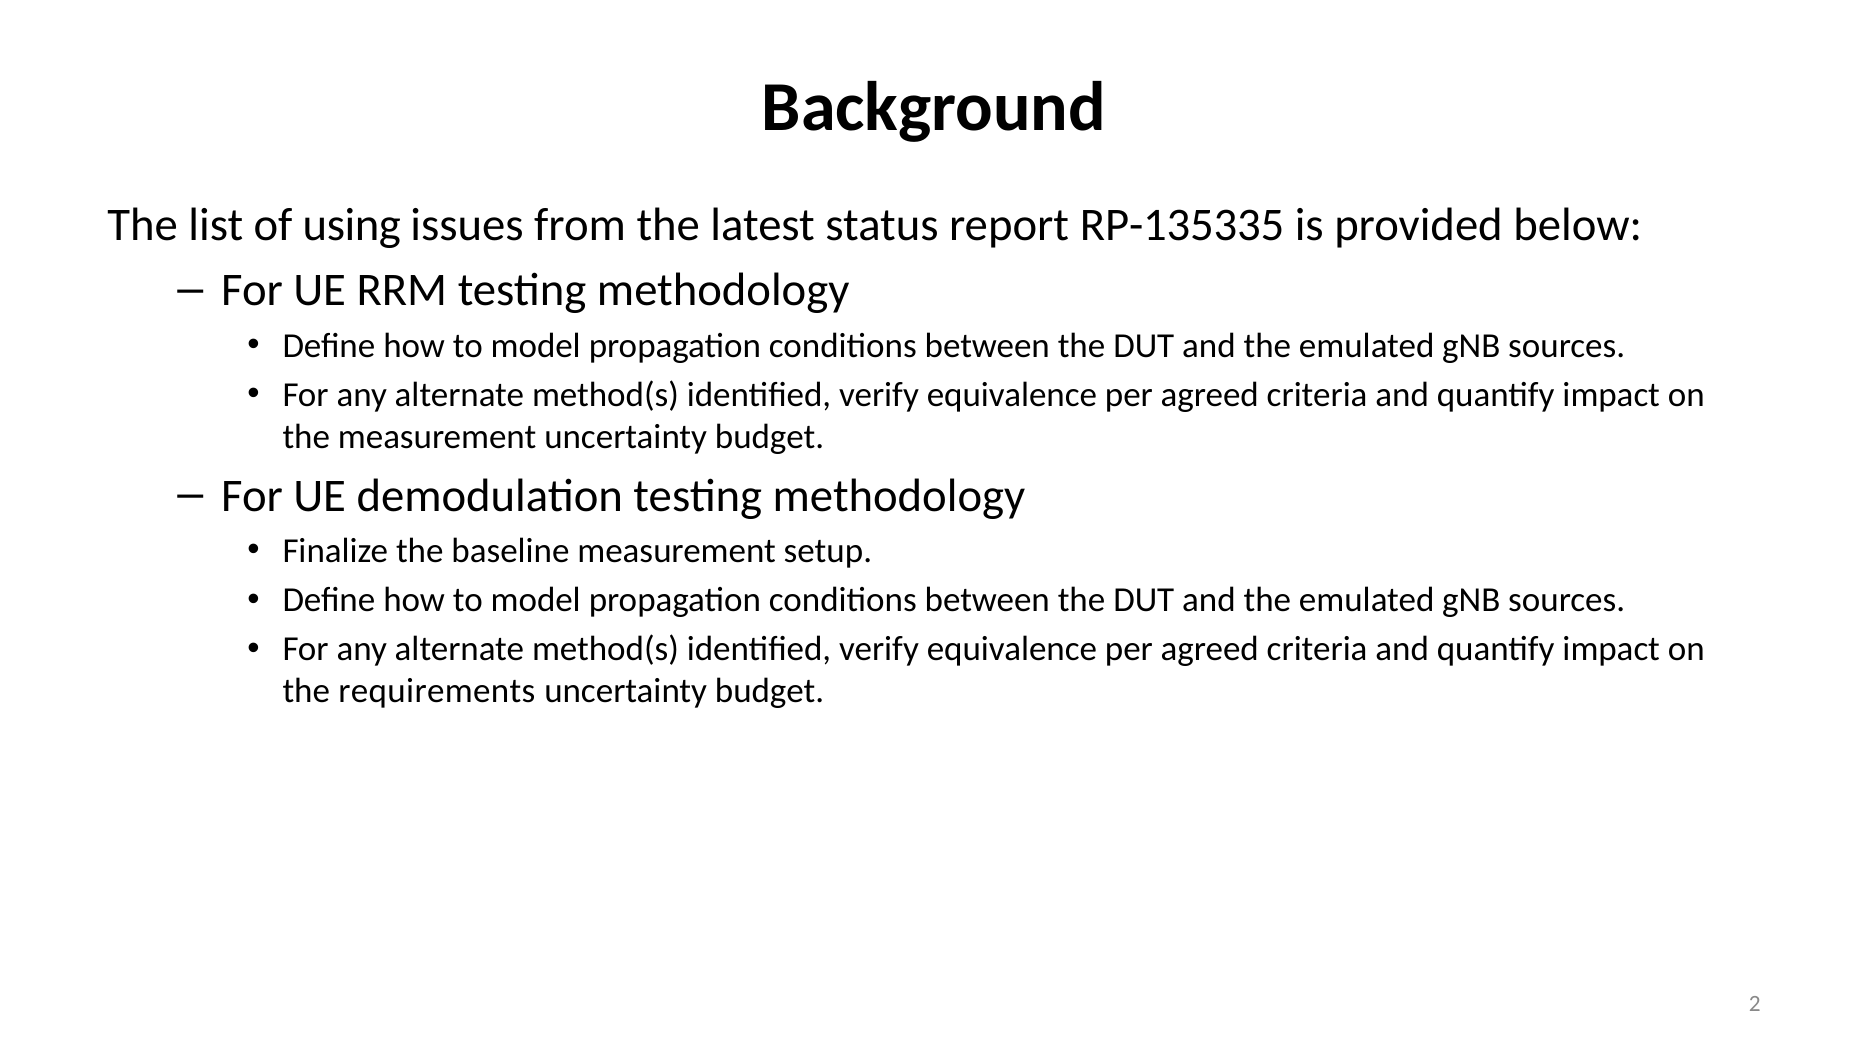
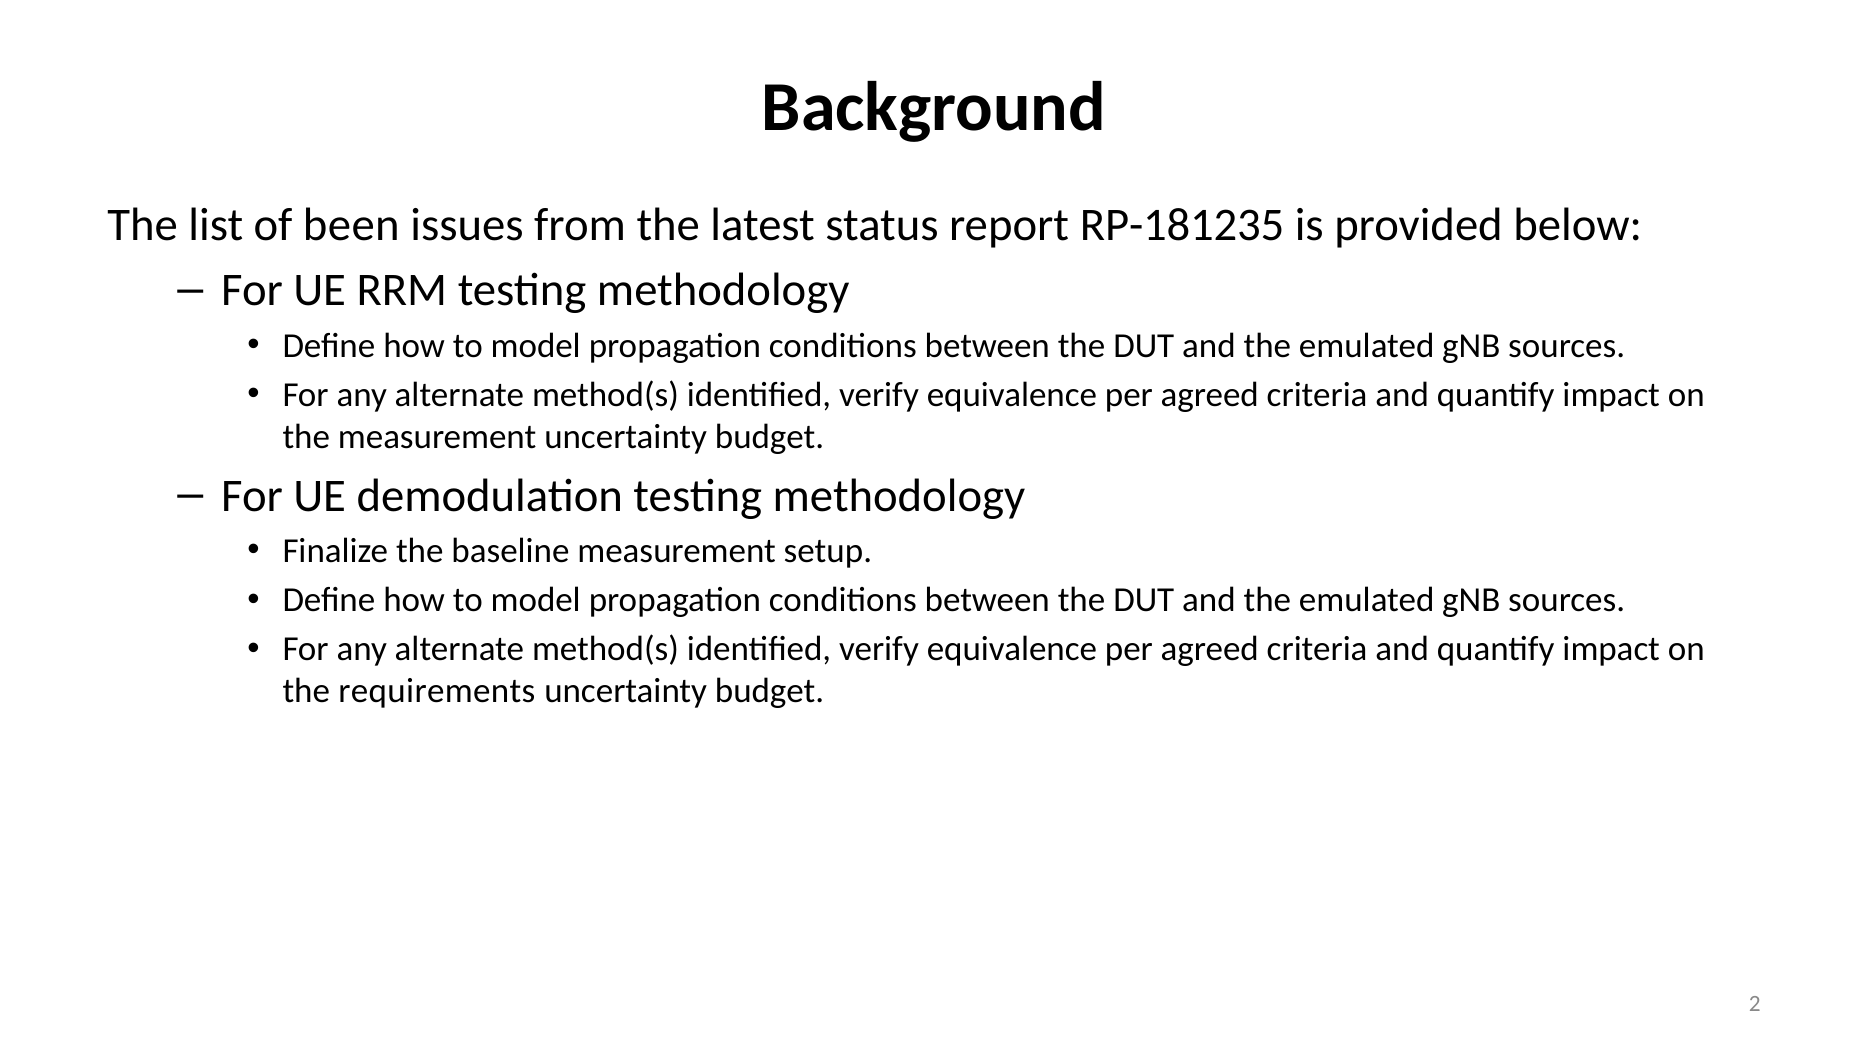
using: using -> been (351, 225)
RP-135335: RP-135335 -> RP-181235 (1182, 225)
